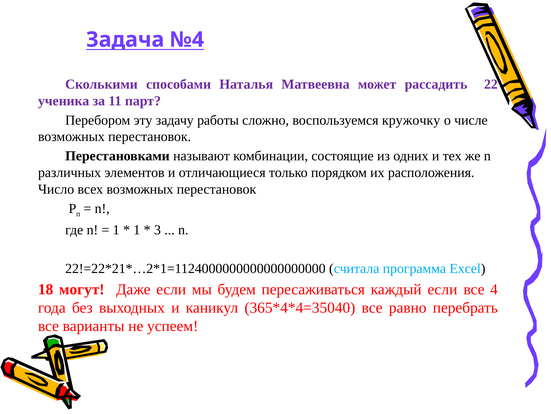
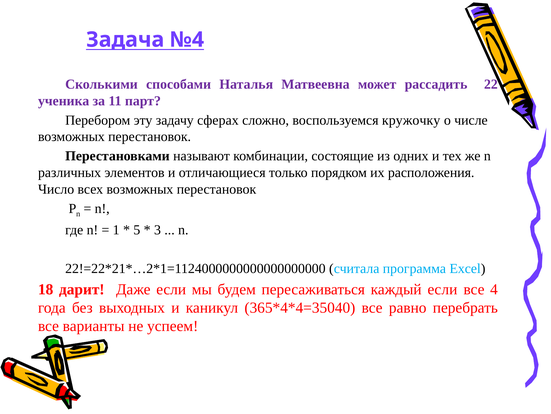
работы: работы -> сферах (218, 120)
1: 1 -> 5 (137, 230)
могут: могут -> дарит (82, 289)
